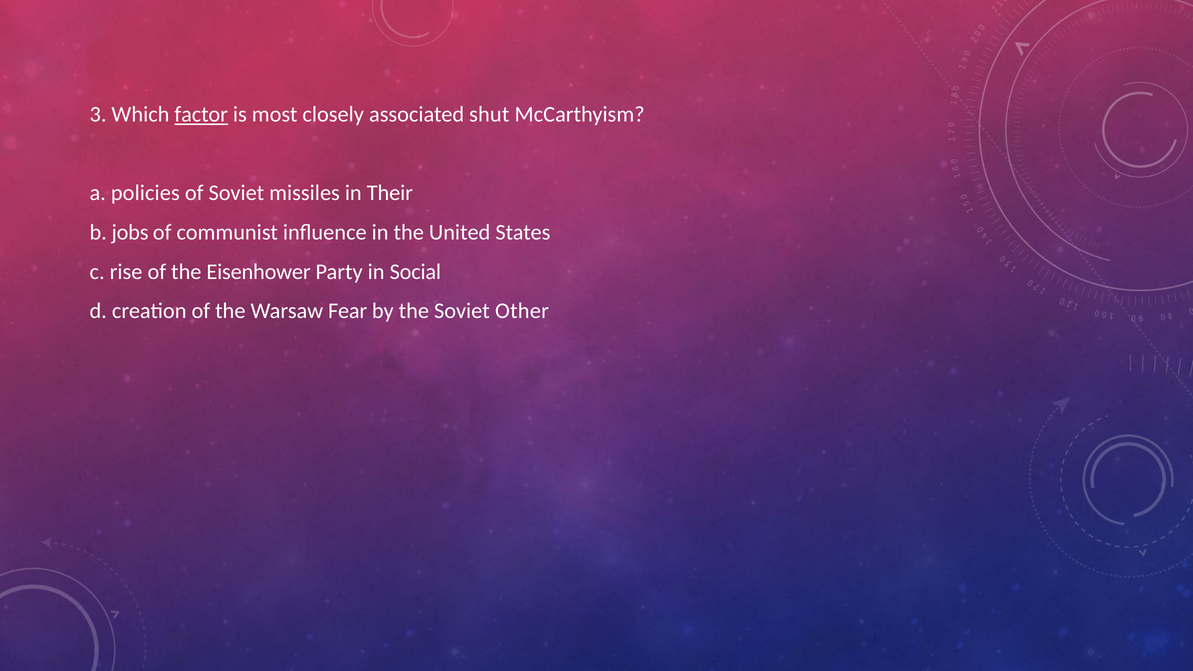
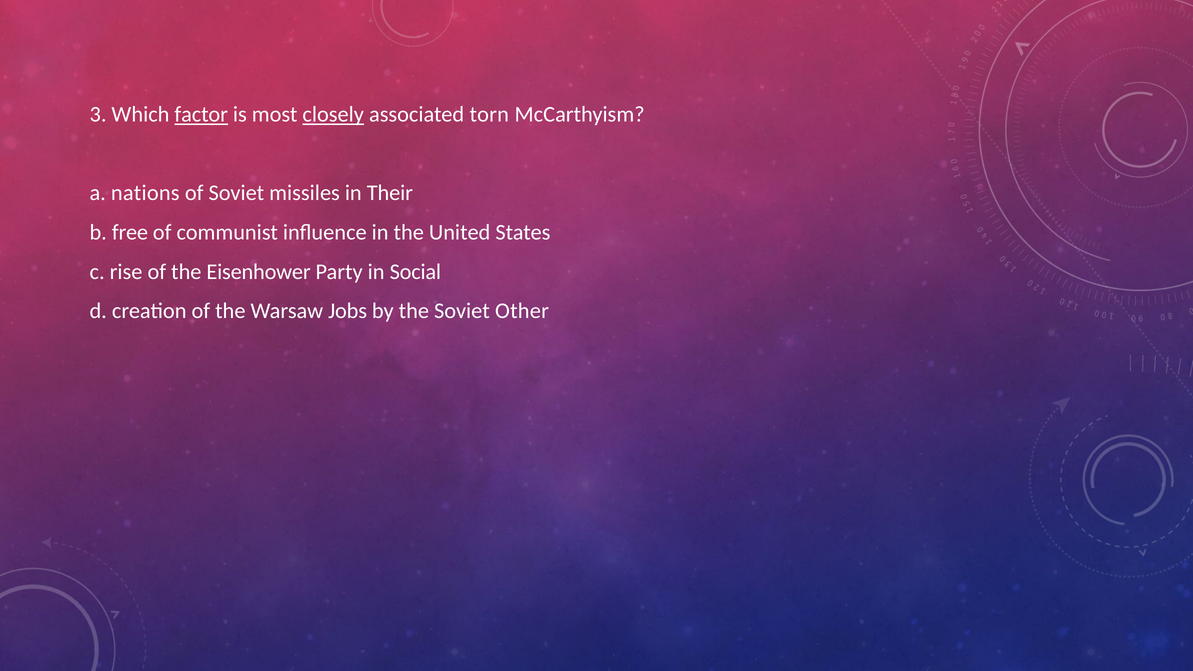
closely underline: none -> present (333, 115)
shut: shut -> torn (489, 115)
policies: policies -> nations (145, 193)
jobs: jobs -> free (130, 232)
Fear: Fear -> Jobs (348, 311)
